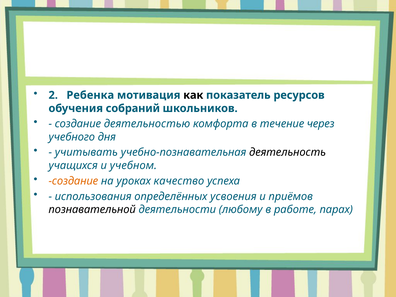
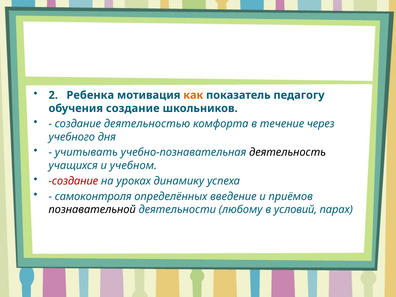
как colour: black -> orange (193, 95)
ресурсов: ресурсов -> педагогу (299, 95)
обучения собраний: собраний -> создание (133, 108)
создание colour: orange -> red (73, 181)
качество: качество -> динамику (179, 181)
использования: использования -> самоконтроля (93, 196)
усвоения: усвоения -> введение (233, 196)
работе: работе -> условий (295, 210)
